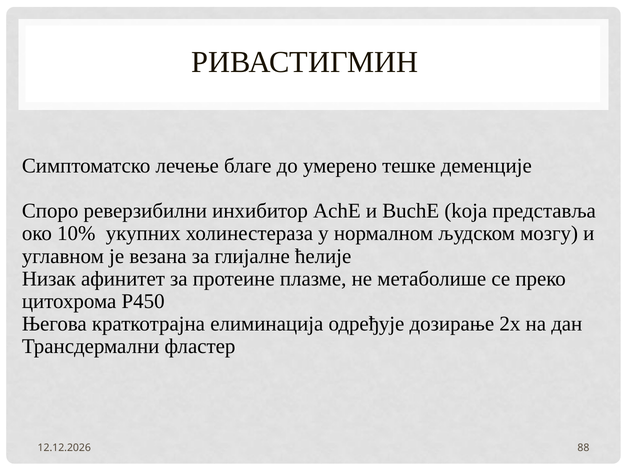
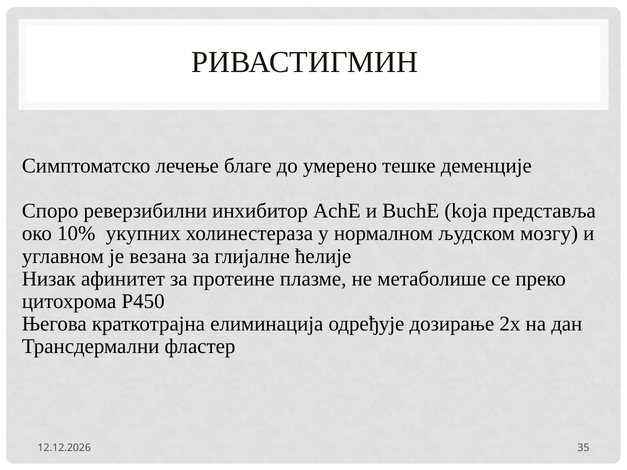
88: 88 -> 35 (583, 448)
